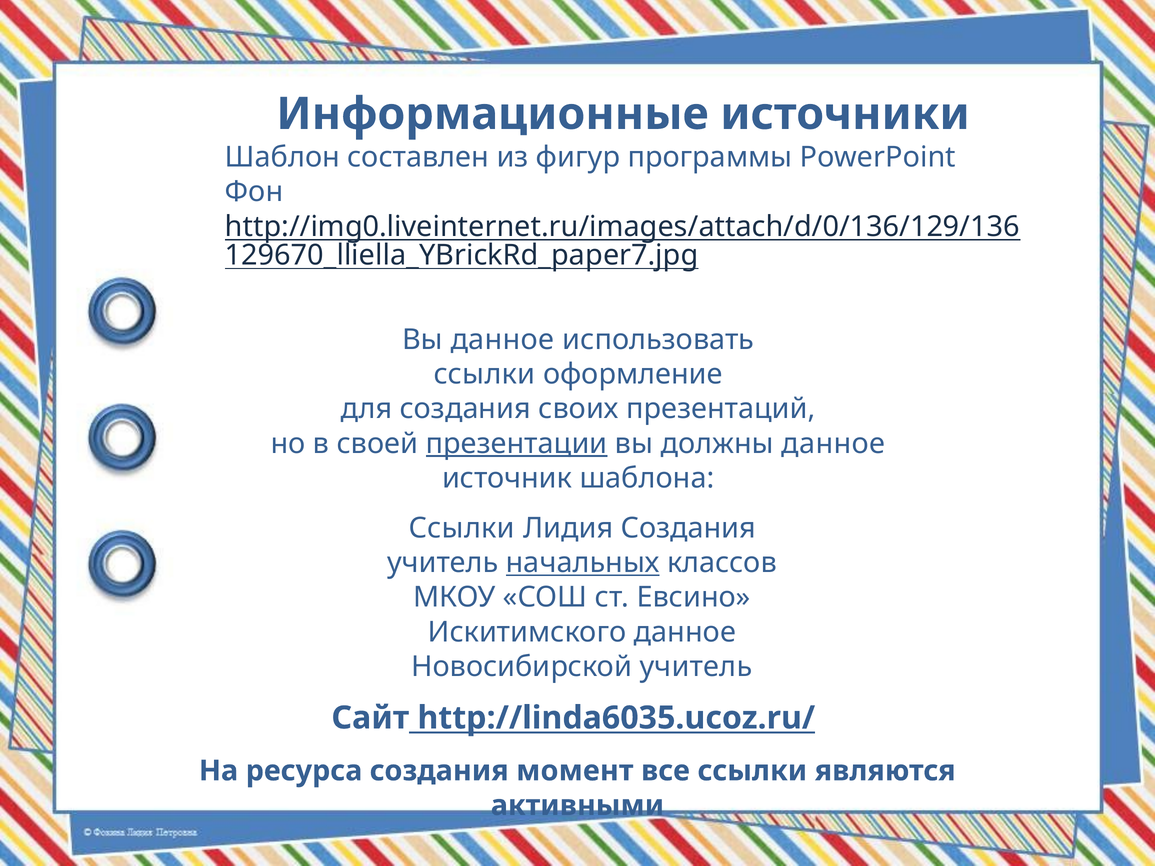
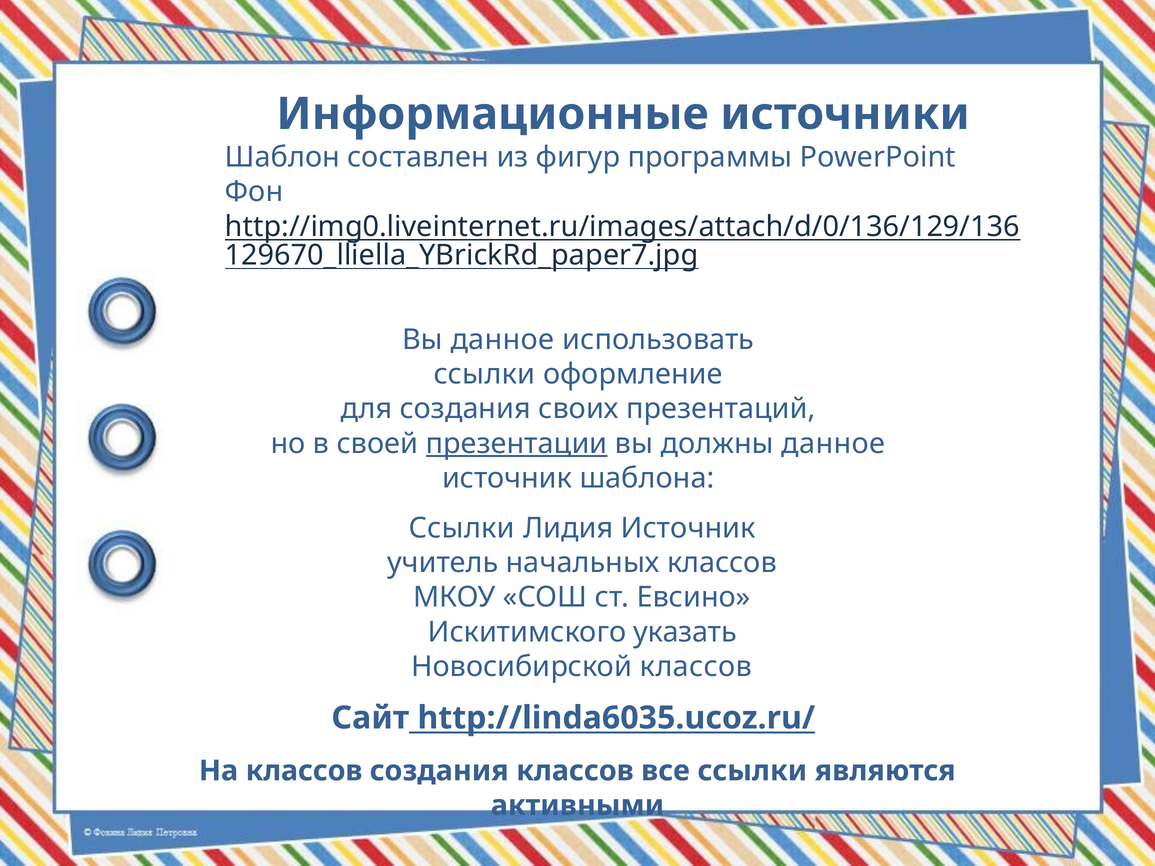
Лидия Создания: Создания -> Источник (688, 528)
начальных underline: present -> none (583, 563)
Искитимского данное: данное -> указать (685, 632)
Новосибирской учитель: учитель -> классов (696, 667)
На ресурса: ресурса -> классов (304, 771)
создания момент: момент -> классов (575, 771)
